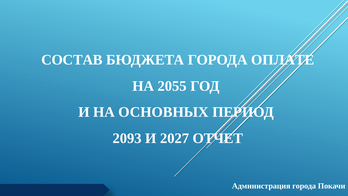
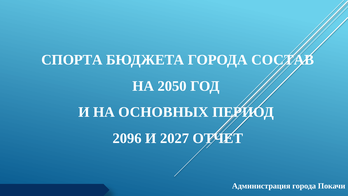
СОСТАВ: СОСТАВ -> СПОРТА (72, 60)
ОПЛАТЕ: ОПЛАТЕ -> СОСТАВ (283, 60)
2055: 2055 -> 2050 (172, 86)
2093: 2093 -> 2096 (127, 138)
